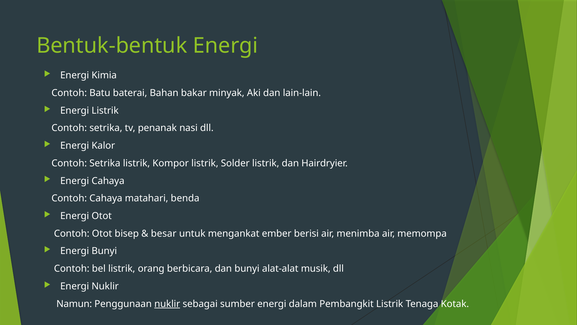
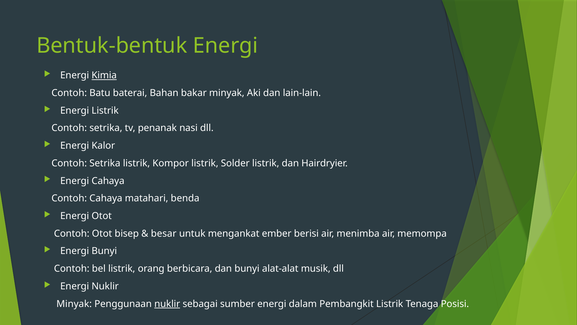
Kimia underline: none -> present (104, 75)
Namun: Namun -> Minyak (74, 303)
Kotak: Kotak -> Posisi (455, 303)
